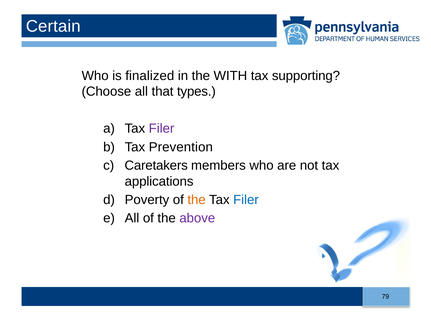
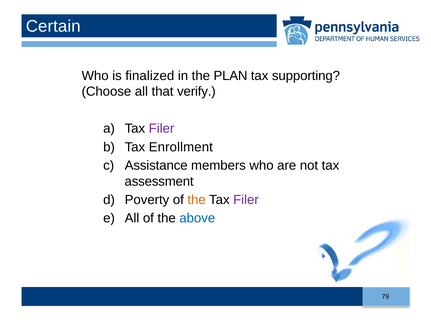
WITH: WITH -> PLAN (231, 76)
types: types -> verify (196, 91)
Prevention: Prevention -> Enrollment (181, 147)
Caretakers: Caretakers -> Assistance (156, 165)
applications: applications -> assessment (159, 181)
Filer colour: blue -> purple (246, 199)
above colour: purple -> blue (197, 218)
